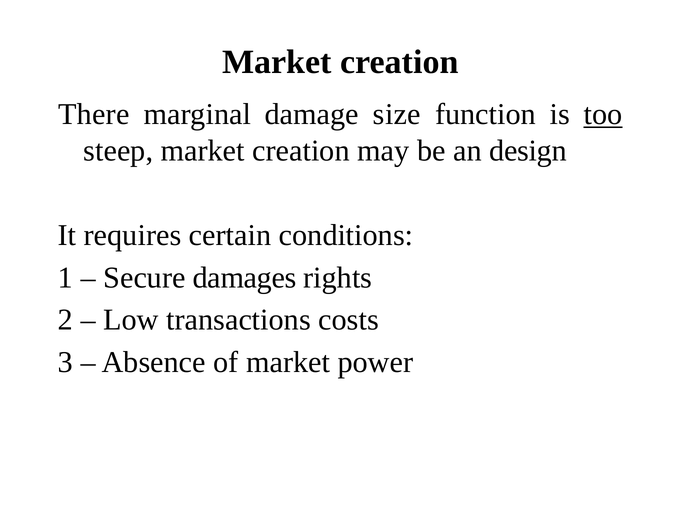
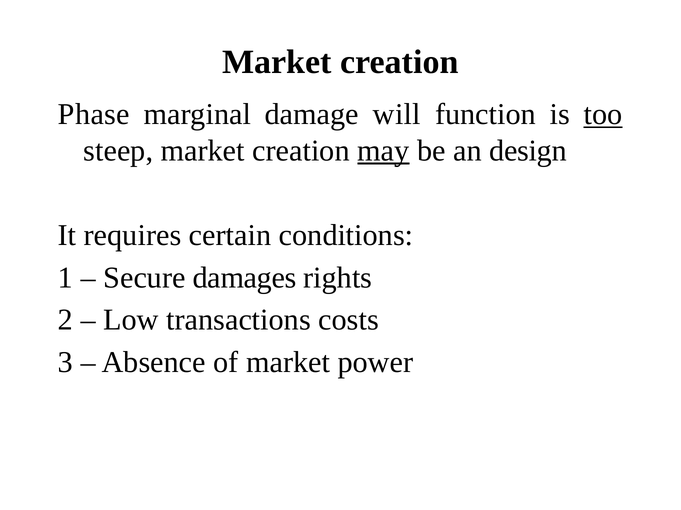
There: There -> Phase (94, 114)
size: size -> will (397, 114)
may underline: none -> present (383, 151)
